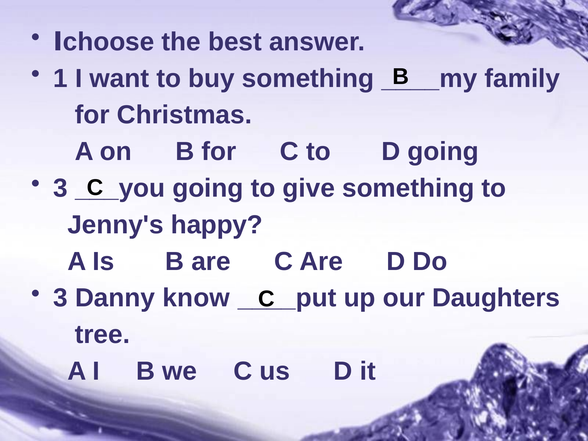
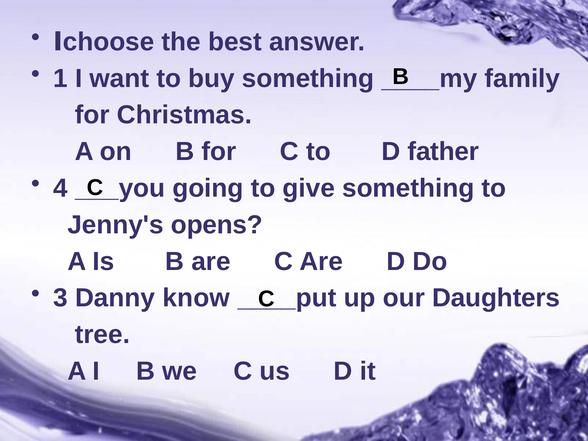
D going: going -> father (443, 152)
3: 3 -> 4 (61, 188)
happy: happy -> opens (217, 225)
